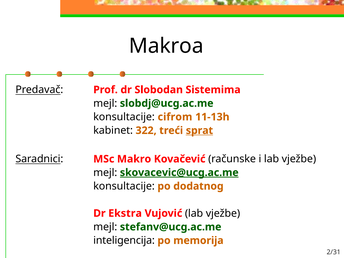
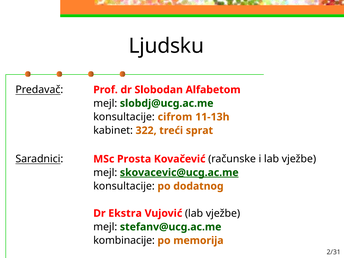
Makroa: Makroa -> Ljudsku (166, 46)
Sistemima: Sistemima -> Alfabetom (213, 90)
sprat underline: present -> none (199, 131)
Makro: Makro -> Prosta (134, 159)
inteligencija: inteligencija -> kombinacije (124, 241)
